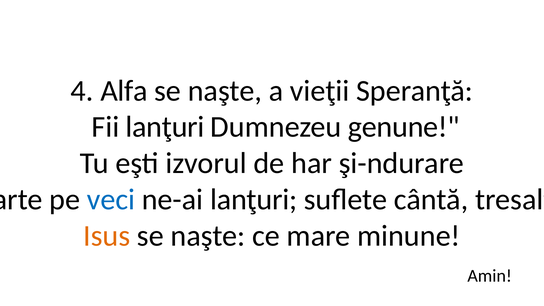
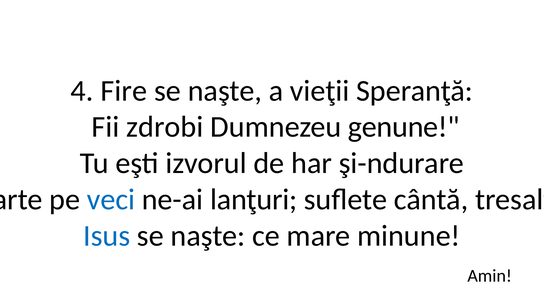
Alfa: Alfa -> Fire (124, 91)
Fii lanţuri: lanţuri -> zdrobi (165, 127)
Isus colour: orange -> blue (107, 236)
